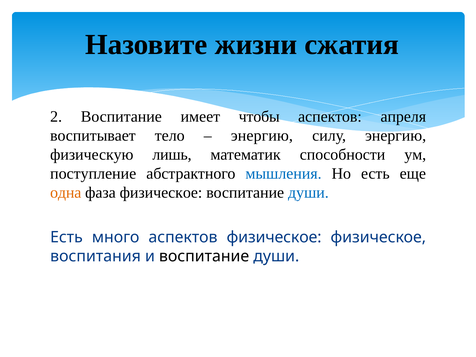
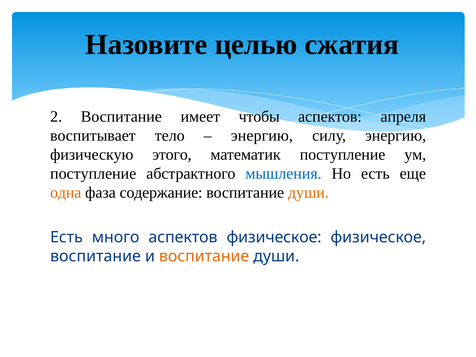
жизни: жизни -> целью (256, 44)
лишь: лишь -> этого (172, 155)
математик способности: способности -> поступление (343, 155)
фаза физическое: физическое -> содержание (161, 193)
души colour: blue -> orange (308, 193)
воспитания: воспитания -> воспитание (95, 256)
воспитание colour: black -> orange (204, 256)
